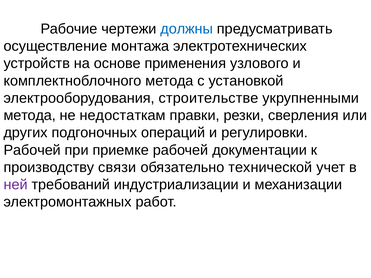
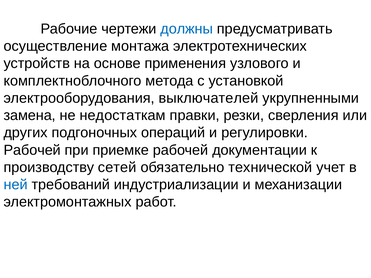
строительстве: строительстве -> выключателей (209, 98)
метода: метода -> замена (30, 115)
связи: связи -> сетей (117, 167)
ней colour: purple -> blue (16, 185)
